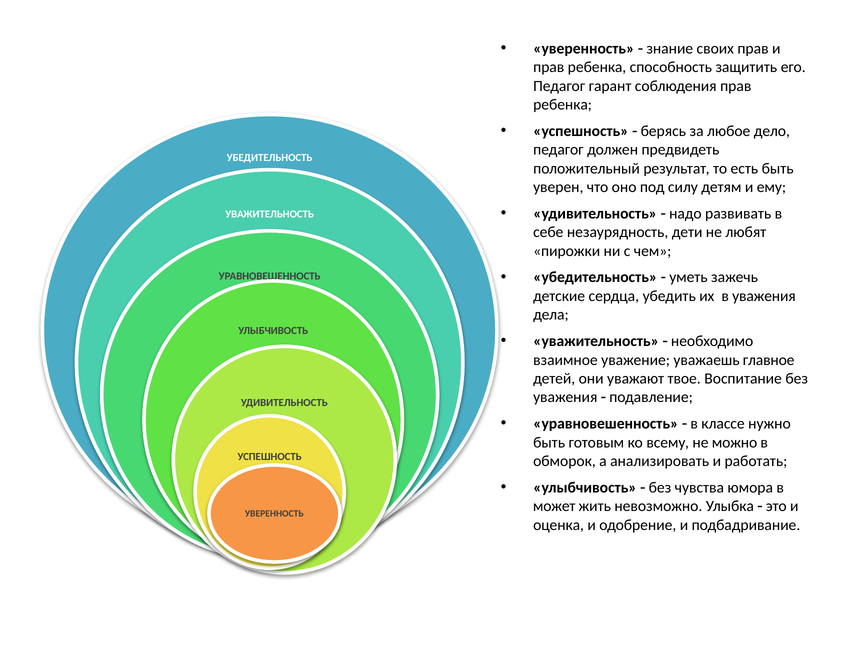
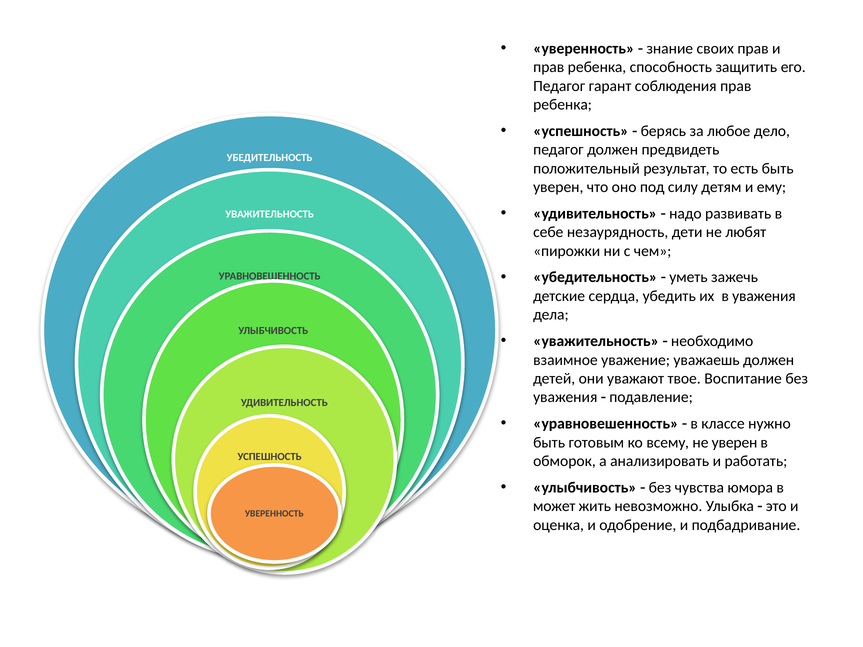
уважаешь главное: главное -> должен (769, 360)
не можно: можно -> уверен (735, 443)
